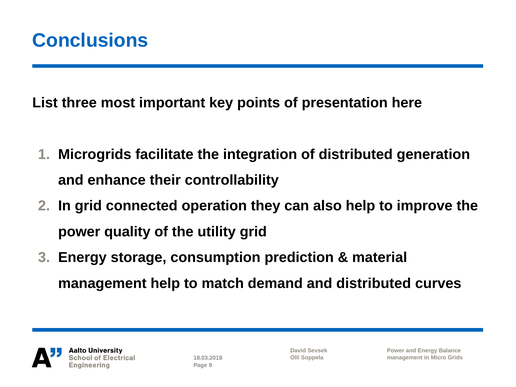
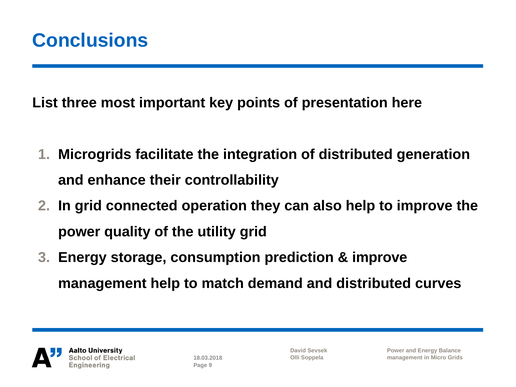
material: material -> improve (380, 258)
